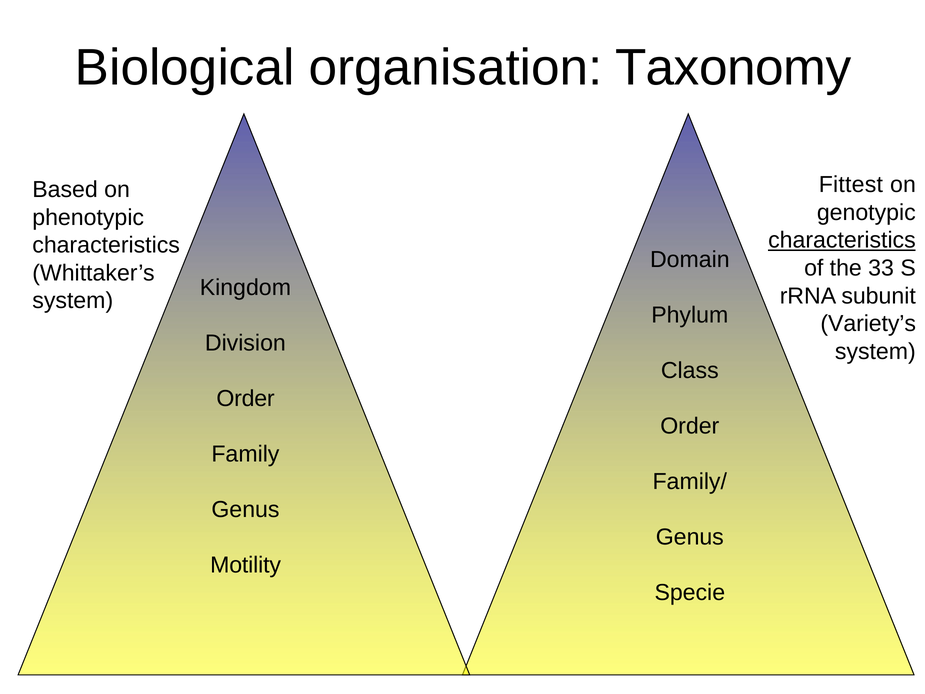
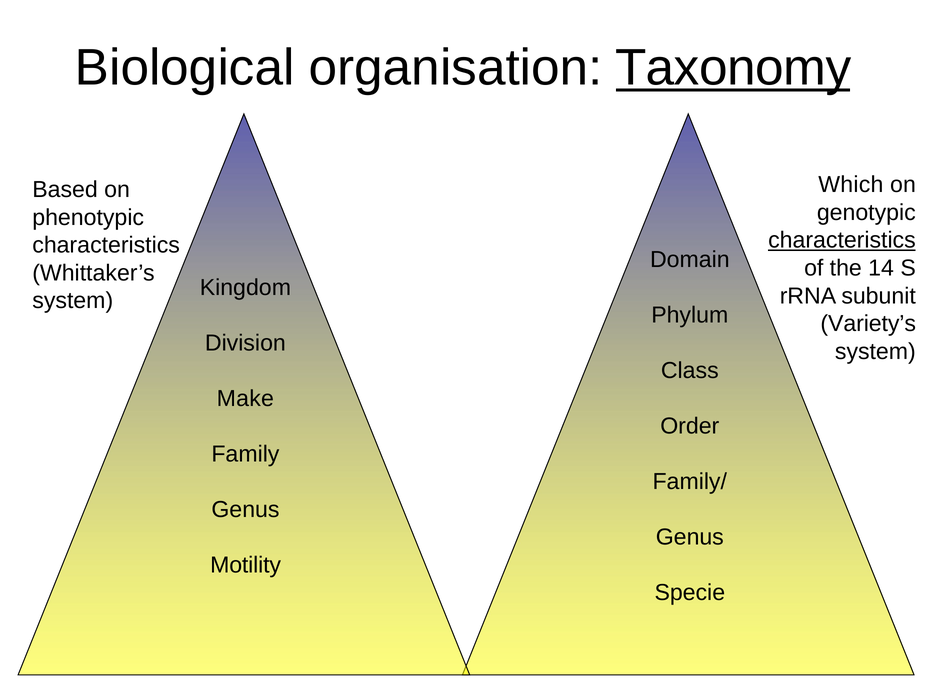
Taxonomy underline: none -> present (733, 68)
Fittest: Fittest -> Which (851, 185)
33: 33 -> 14 (881, 268)
Order: Order -> Make (245, 398)
